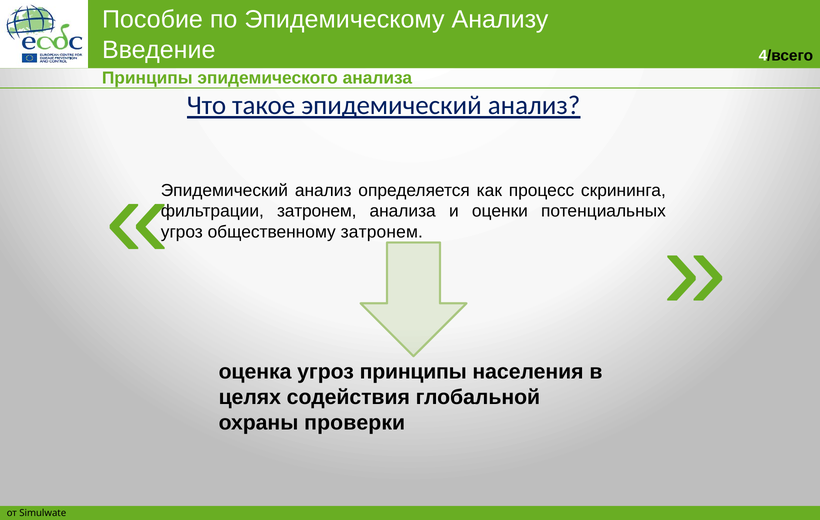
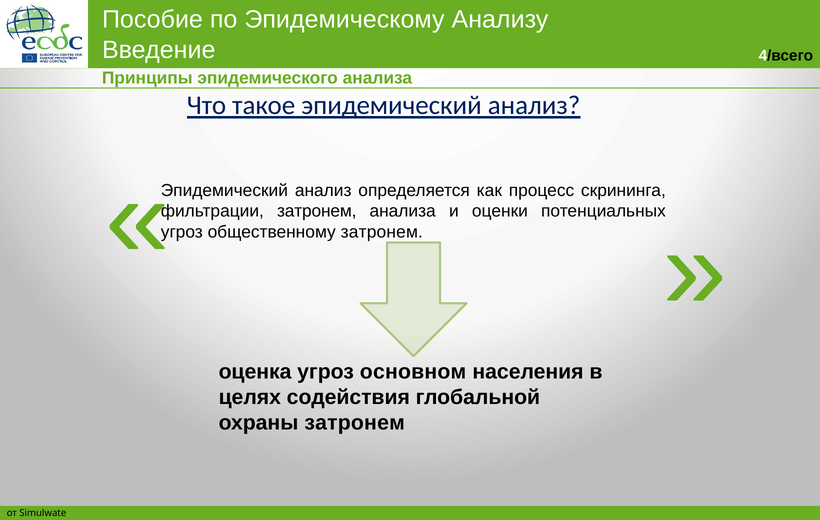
угроз принципы: принципы -> основном (413, 372)
охраны проверки: проверки -> затронем (355, 423)
